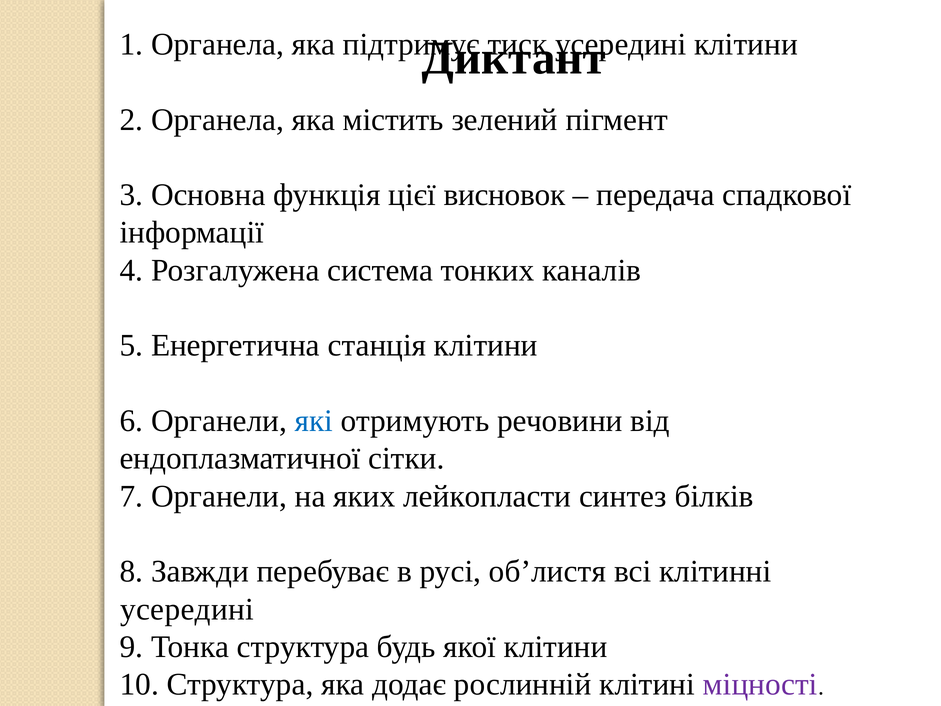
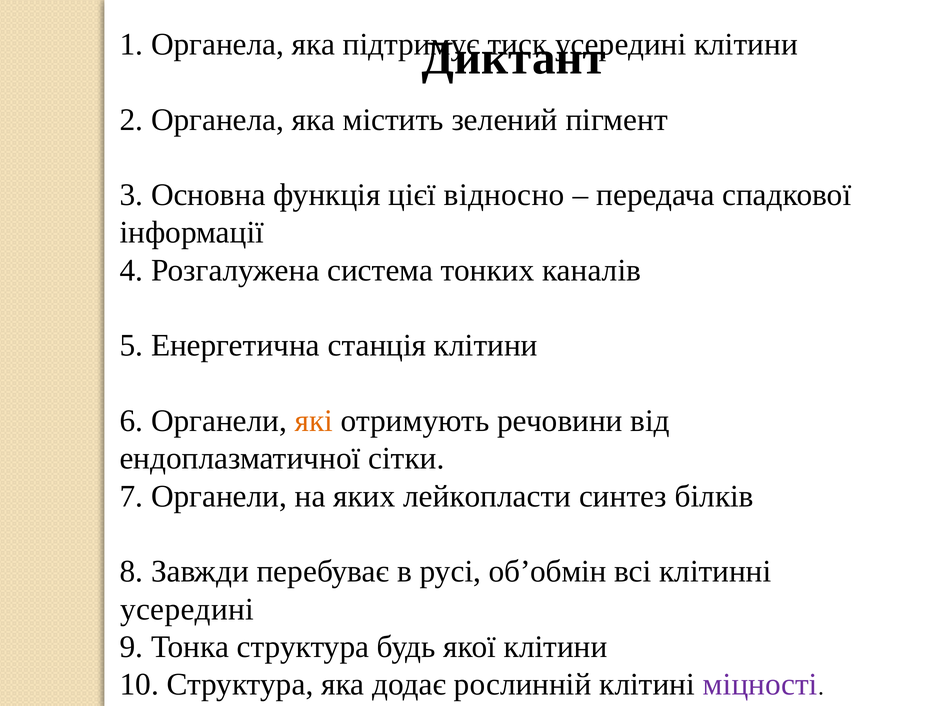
висновок: висновок -> відносно (504, 195)
які colour: blue -> orange (314, 421)
об’листя: об’листя -> об’обмін (548, 571)
